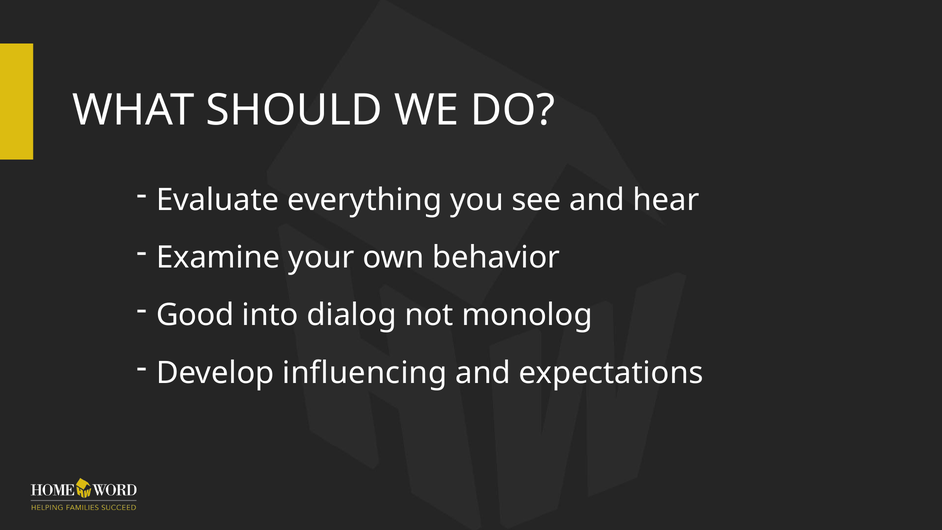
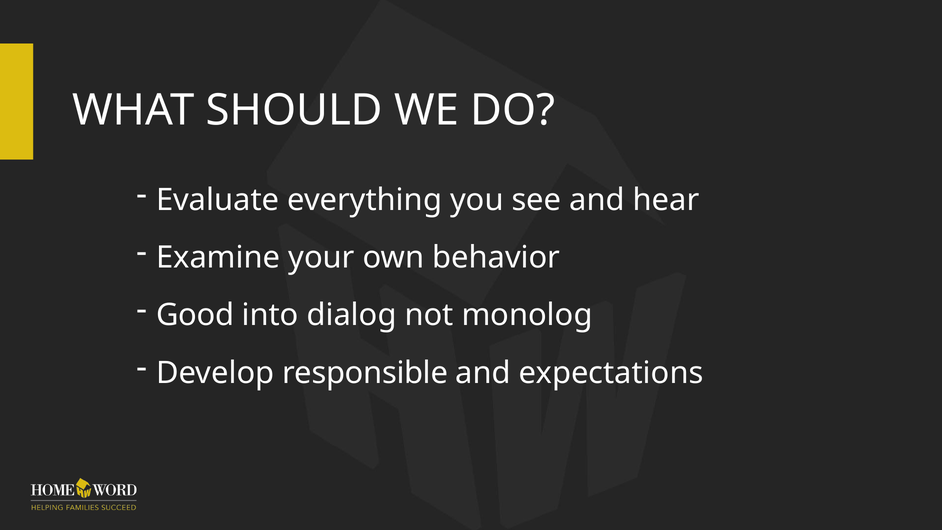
influencing: influencing -> responsible (365, 373)
